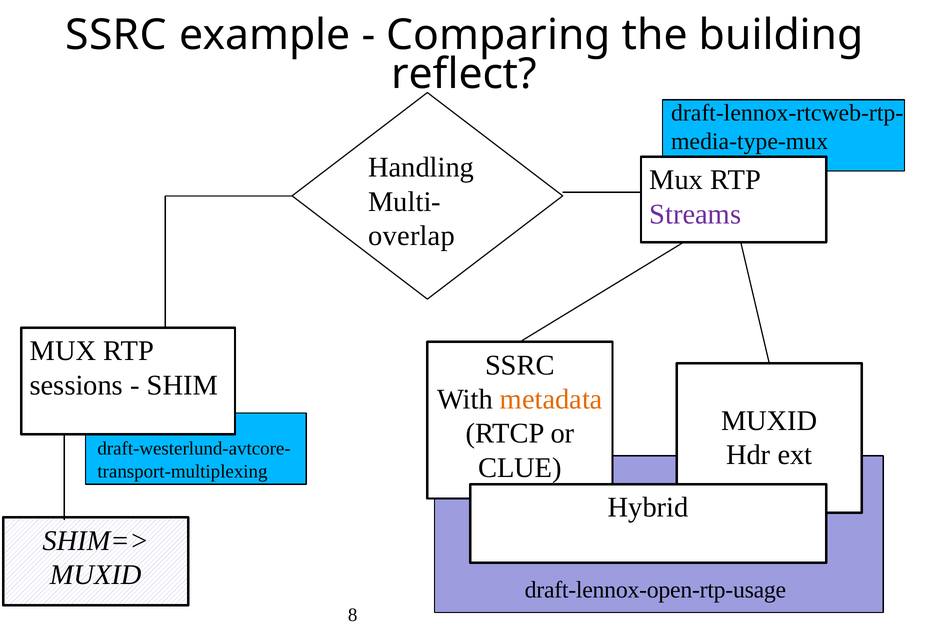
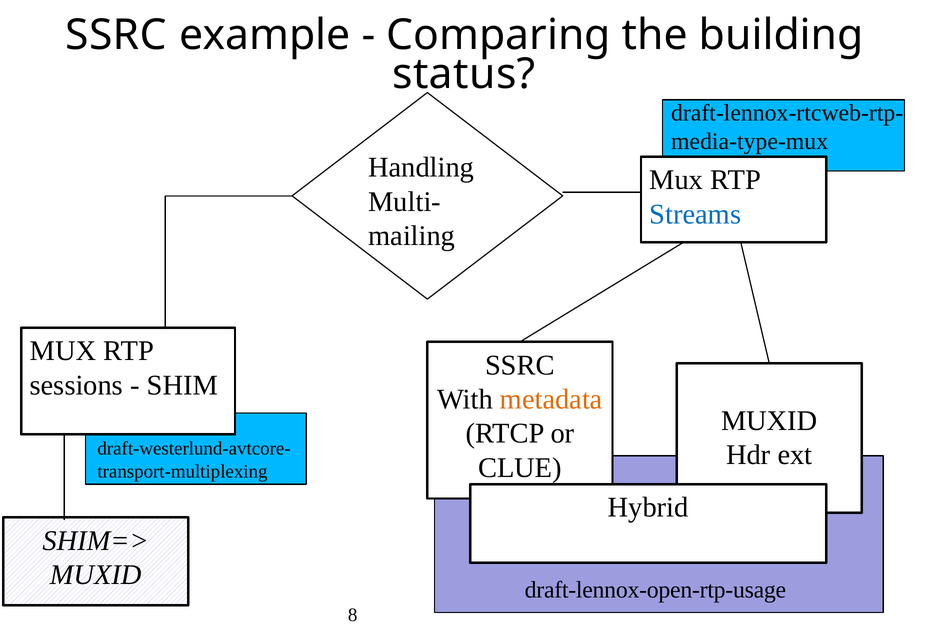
reflect: reflect -> status (464, 74)
Streams colour: purple -> blue (695, 214)
overlap: overlap -> mailing (412, 236)
